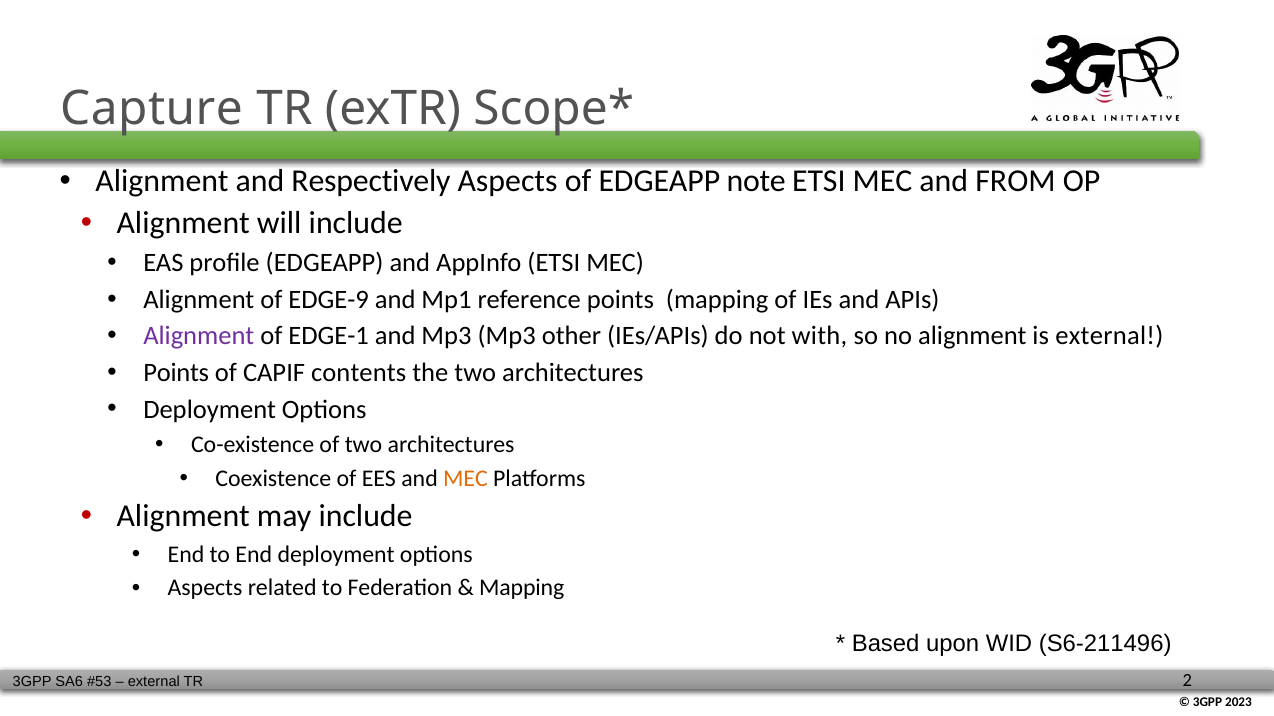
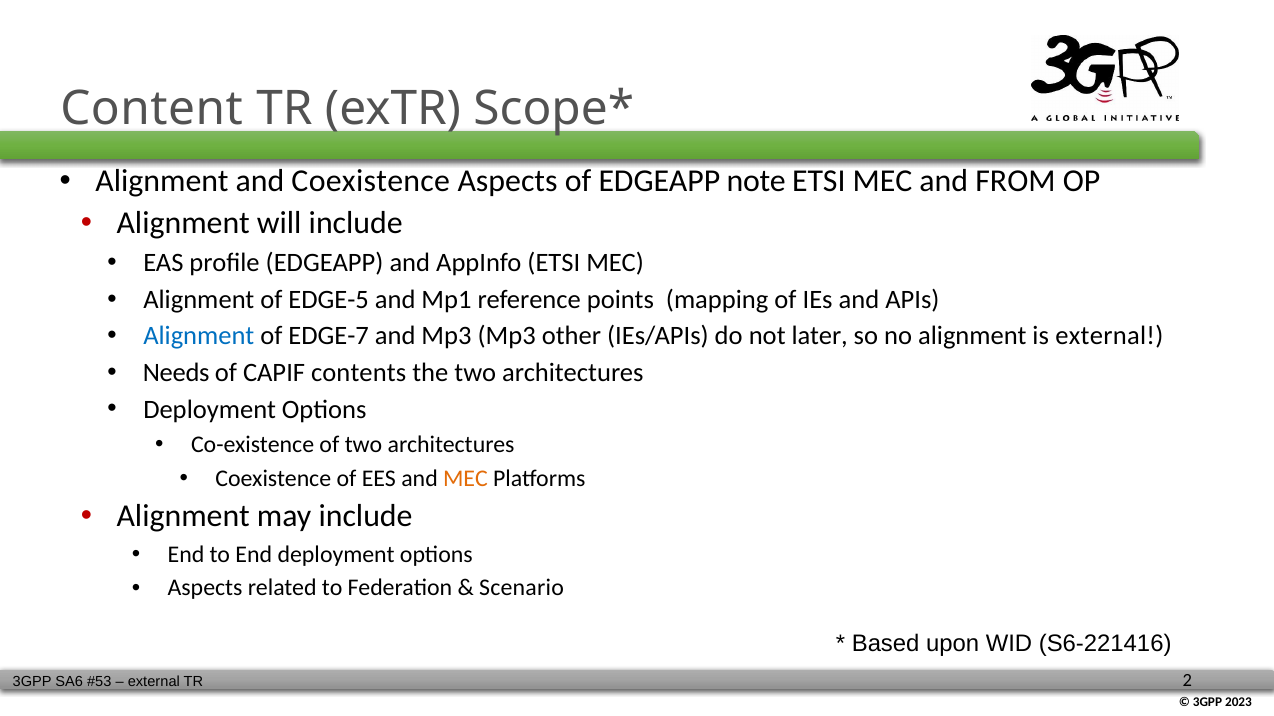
Capture: Capture -> Content (152, 109)
and Respectively: Respectively -> Coexistence (371, 181)
EDGE-9: EDGE-9 -> EDGE-5 (329, 300)
Alignment colour: purple -> blue (199, 336)
EDGE-1: EDGE-1 -> EDGE-7 (329, 336)
with: with -> later (820, 336)
Points: Points -> Needs (176, 373)
Mapping: Mapping -> Scenario (522, 589)
S6-211496: S6-211496 -> S6-221416 (1105, 644)
